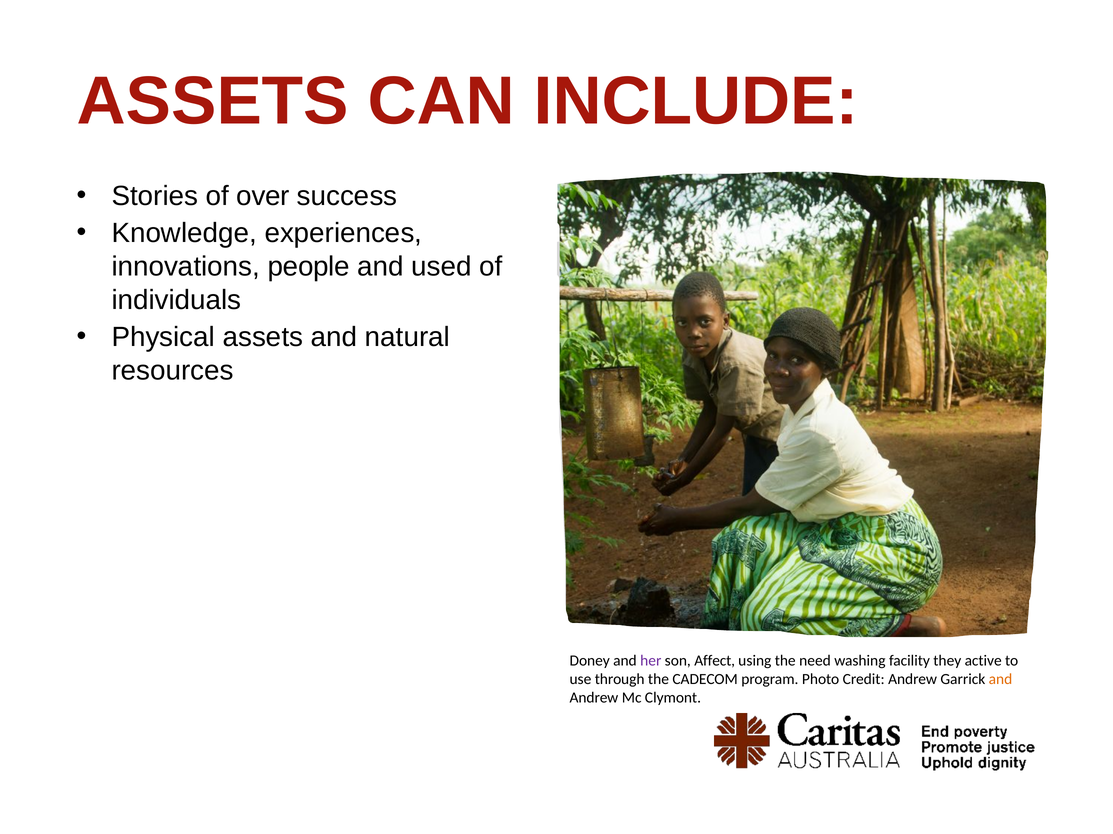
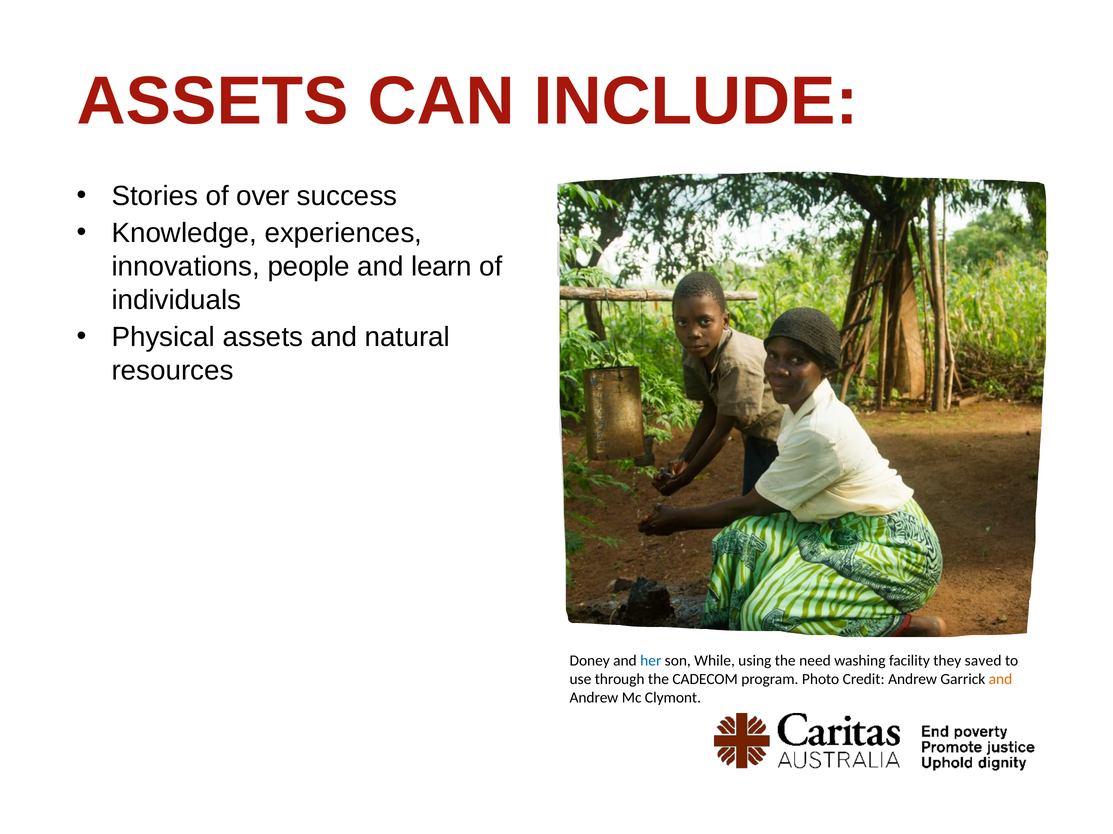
used: used -> learn (442, 267)
her colour: purple -> blue (651, 661)
Affect: Affect -> While (715, 661)
active: active -> saved (983, 661)
